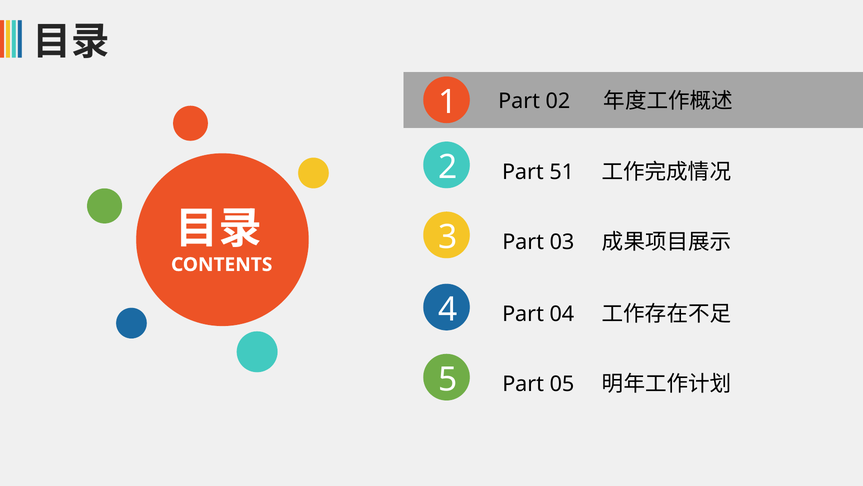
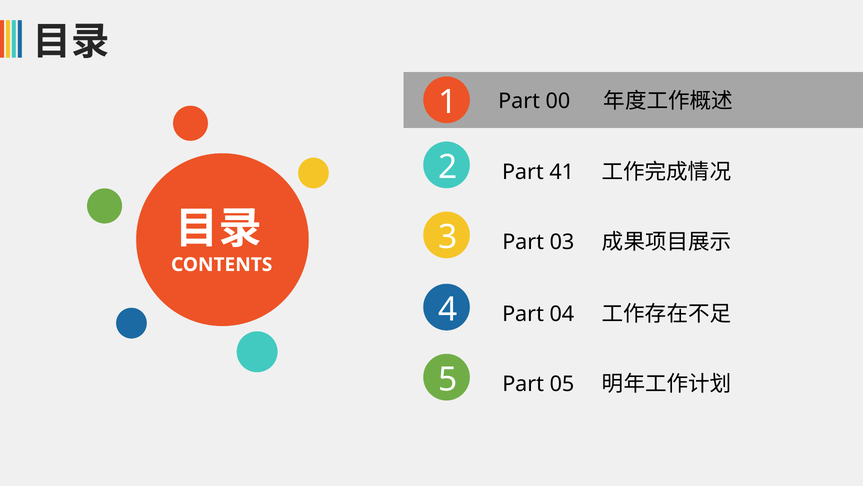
02: 02 -> 00 (558, 101)
51: 51 -> 41 (562, 172)
